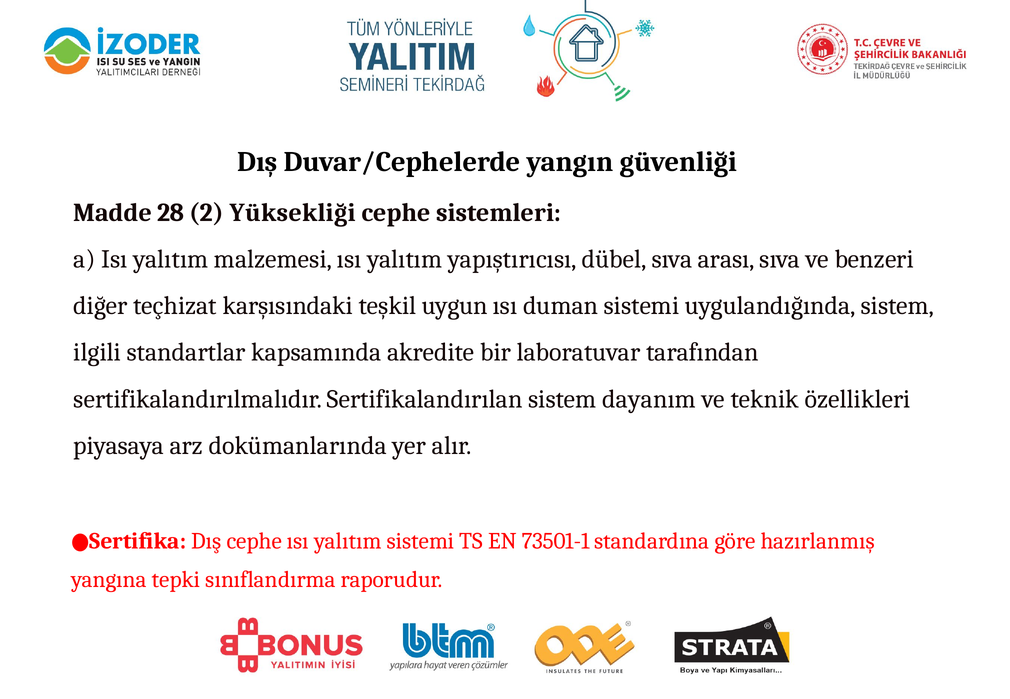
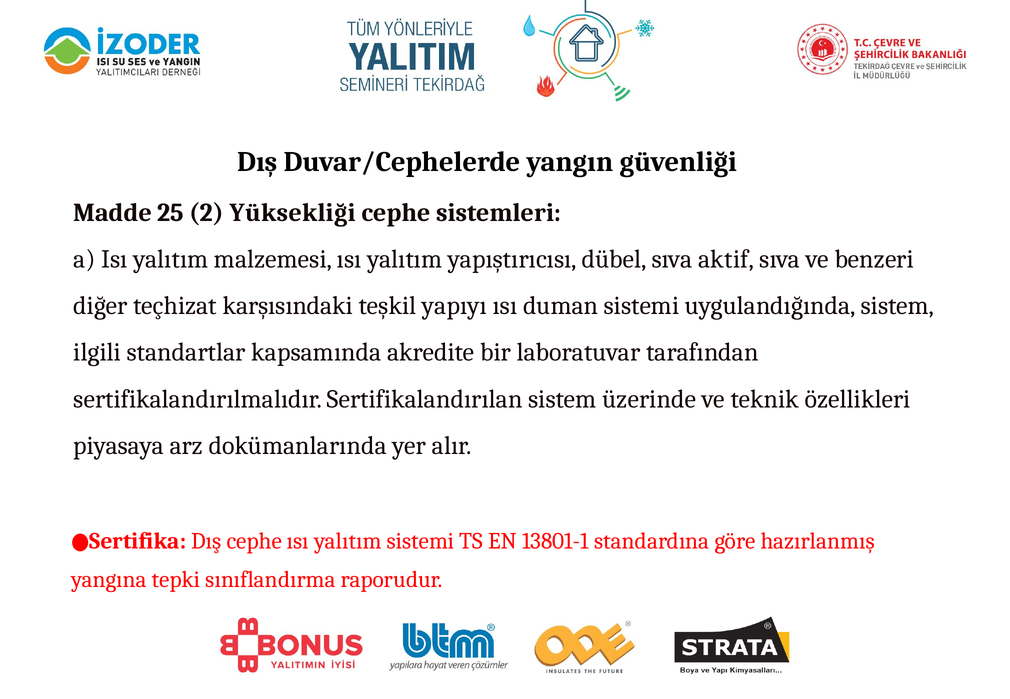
28: 28 -> 25 (171, 213)
arası: arası -> aktif (726, 259)
uygun: uygun -> yapıyı (455, 306)
dayanım: dayanım -> üzerinde (649, 399)
73501-1: 73501-1 -> 13801-1 (555, 541)
